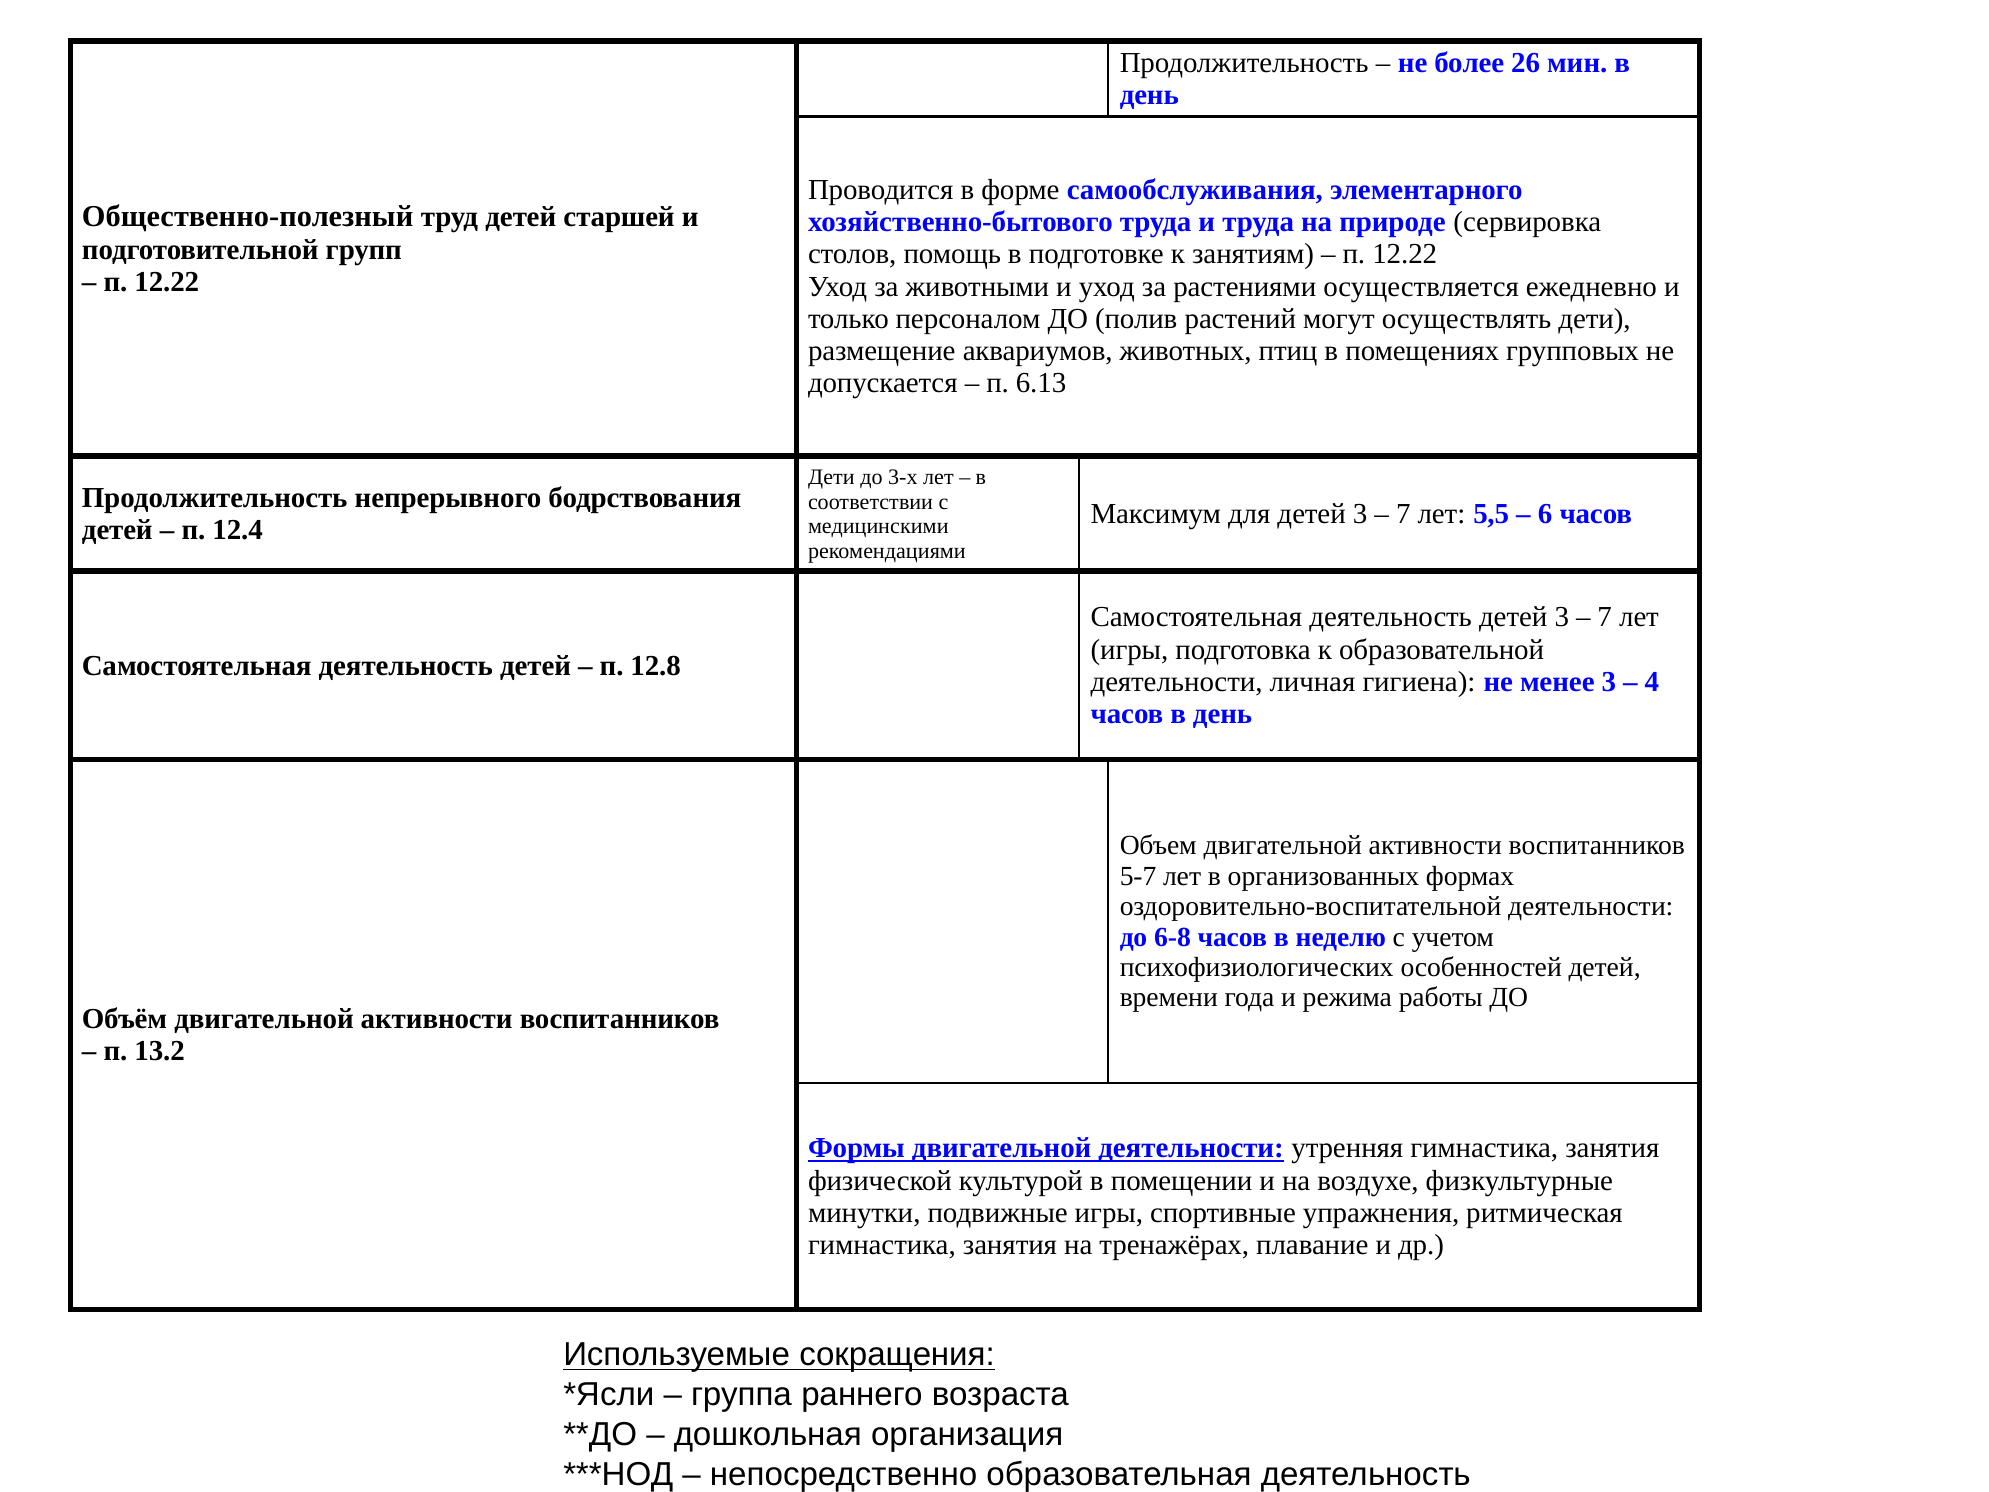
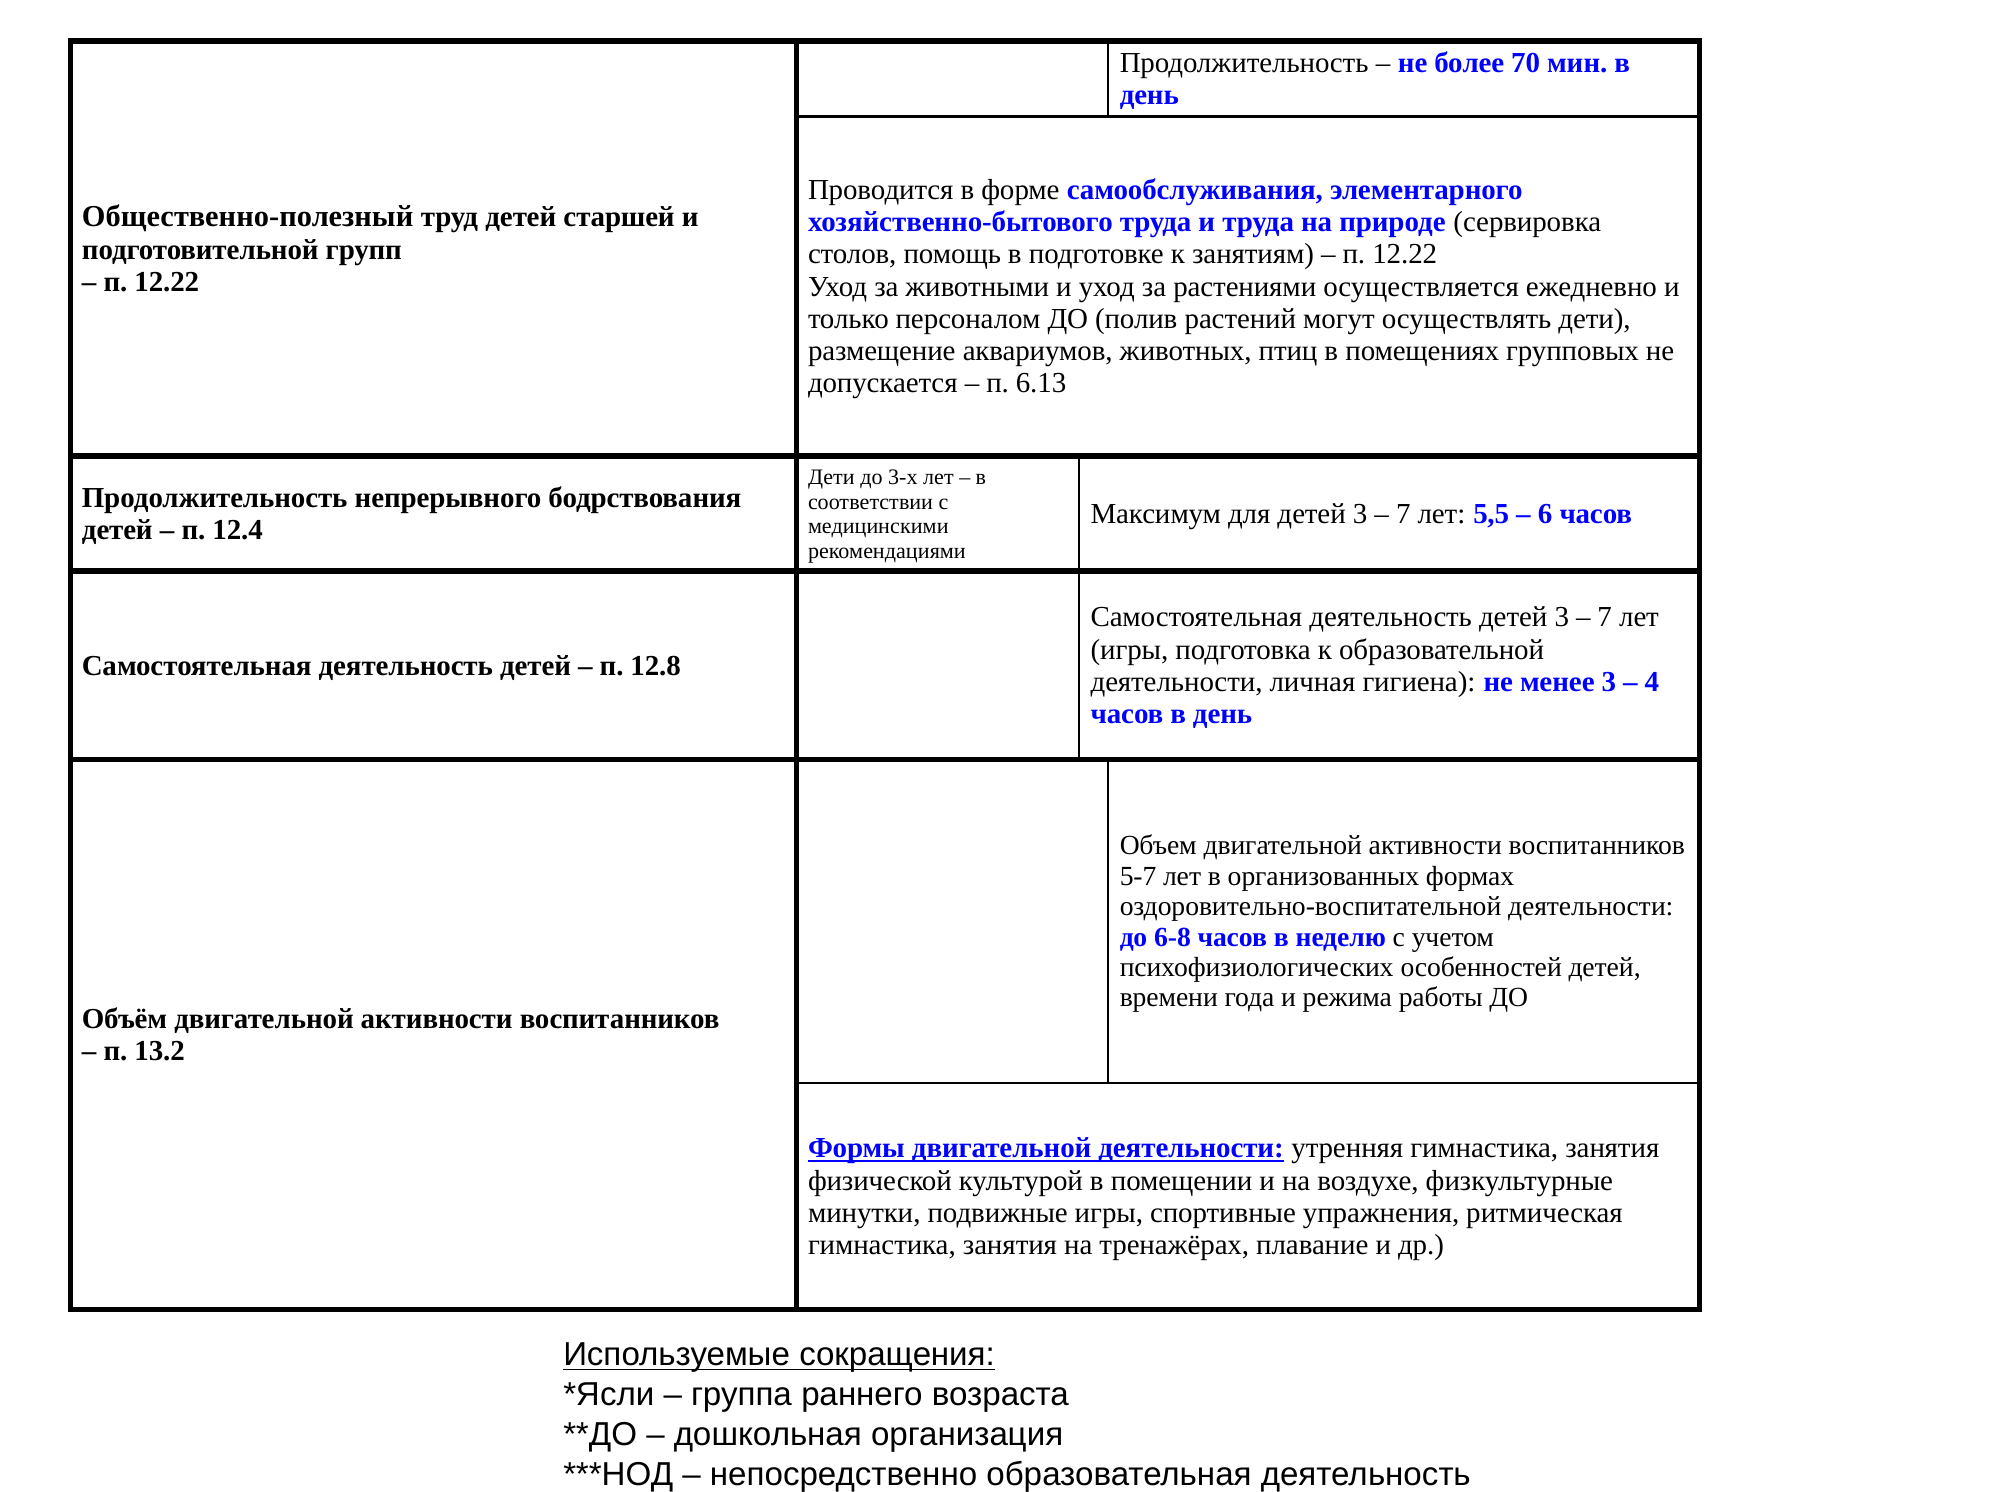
26: 26 -> 70 (1526, 63)
